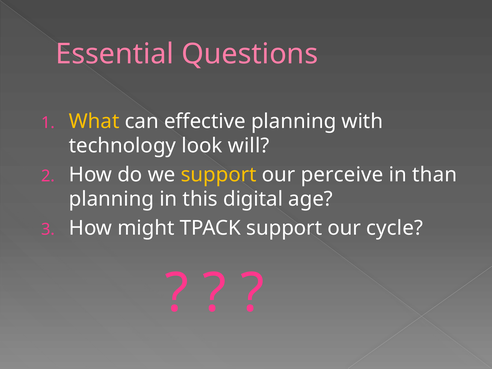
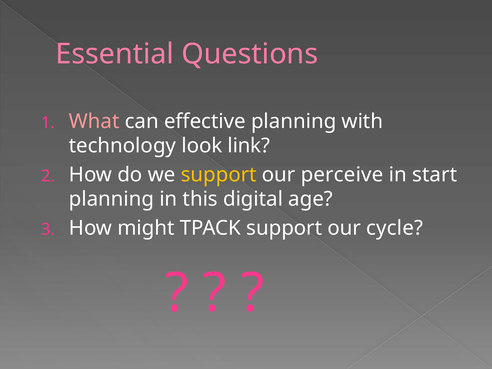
What colour: yellow -> pink (94, 121)
will: will -> link (249, 146)
than: than -> start (435, 175)
